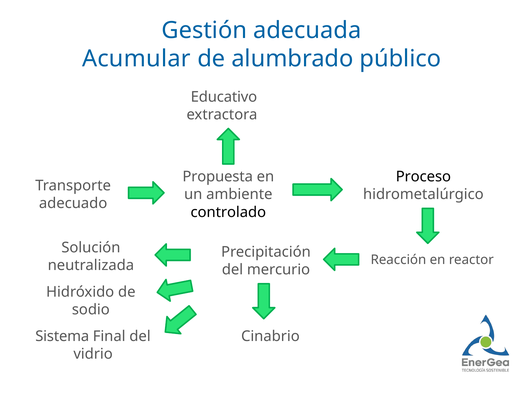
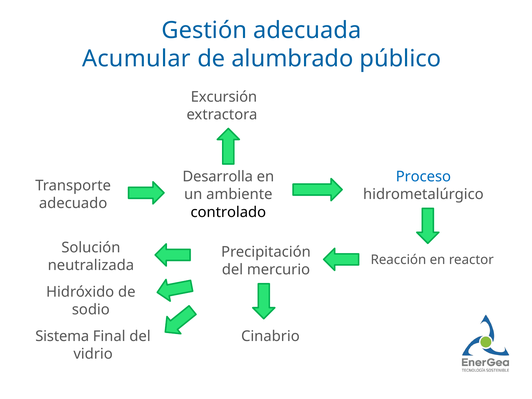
Educativo: Educativo -> Excursión (224, 97)
Propuesta: Propuesta -> Desarrolla (218, 177)
Proceso colour: black -> blue (423, 177)
